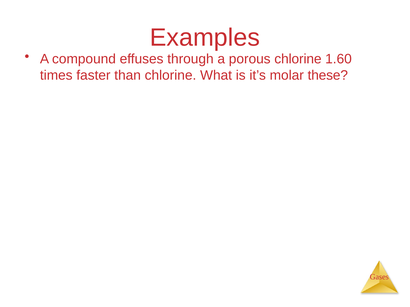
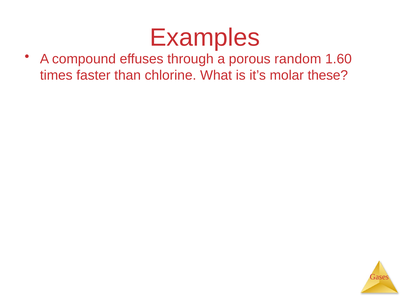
porous chlorine: chlorine -> random (298, 59)
